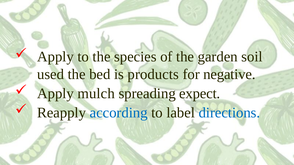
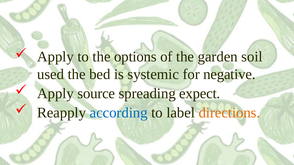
species: species -> options (135, 57)
products: products -> systemic (153, 75)
mulch: mulch -> source (96, 94)
directions colour: blue -> orange (229, 113)
